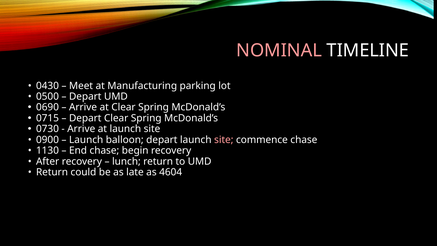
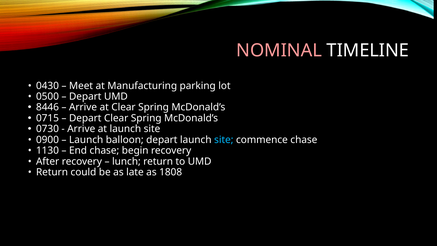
0690: 0690 -> 8446 (47, 107)
site colour: pink -> light blue (224, 140)
4604: 4604 -> 1808 (171, 172)
